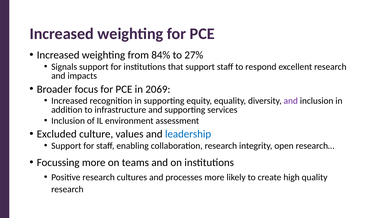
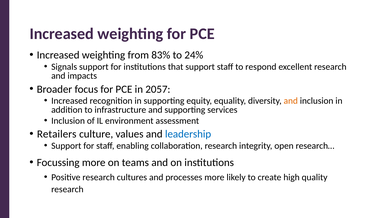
84%: 84% -> 83% (161, 55)
27%: 27% -> 24% (194, 55)
2069: 2069 -> 2057 (158, 89)
and colour: purple -> orange (291, 101)
Excluded: Excluded -> Retailers (57, 134)
